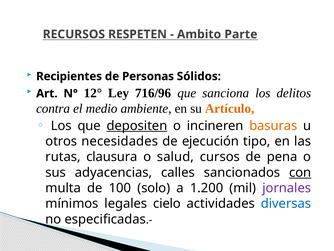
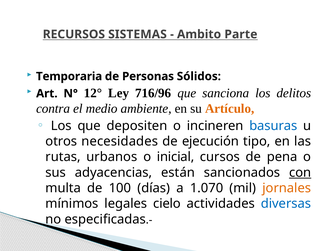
RESPETEN: RESPETEN -> SISTEMAS (137, 34)
Recipientes: Recipientes -> Temporaria (69, 76)
depositen underline: present -> none (137, 125)
basuras colour: orange -> blue (273, 125)
clausura: clausura -> urbanos (112, 157)
salud: salud -> inicial (176, 157)
calles: calles -> están (178, 172)
solo: solo -> días (154, 188)
1.200: 1.200 -> 1.070 (207, 188)
jornales colour: purple -> orange (287, 188)
